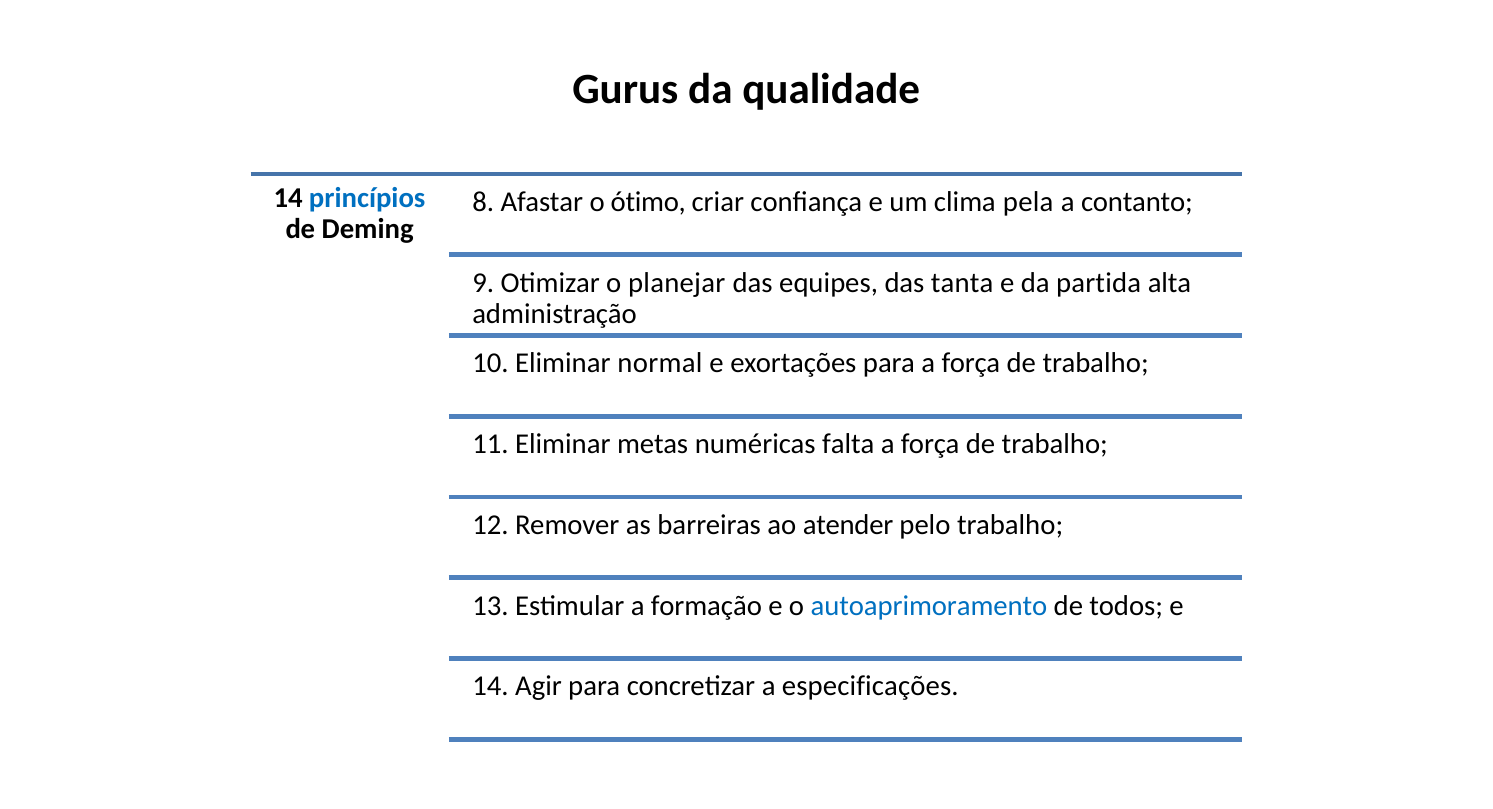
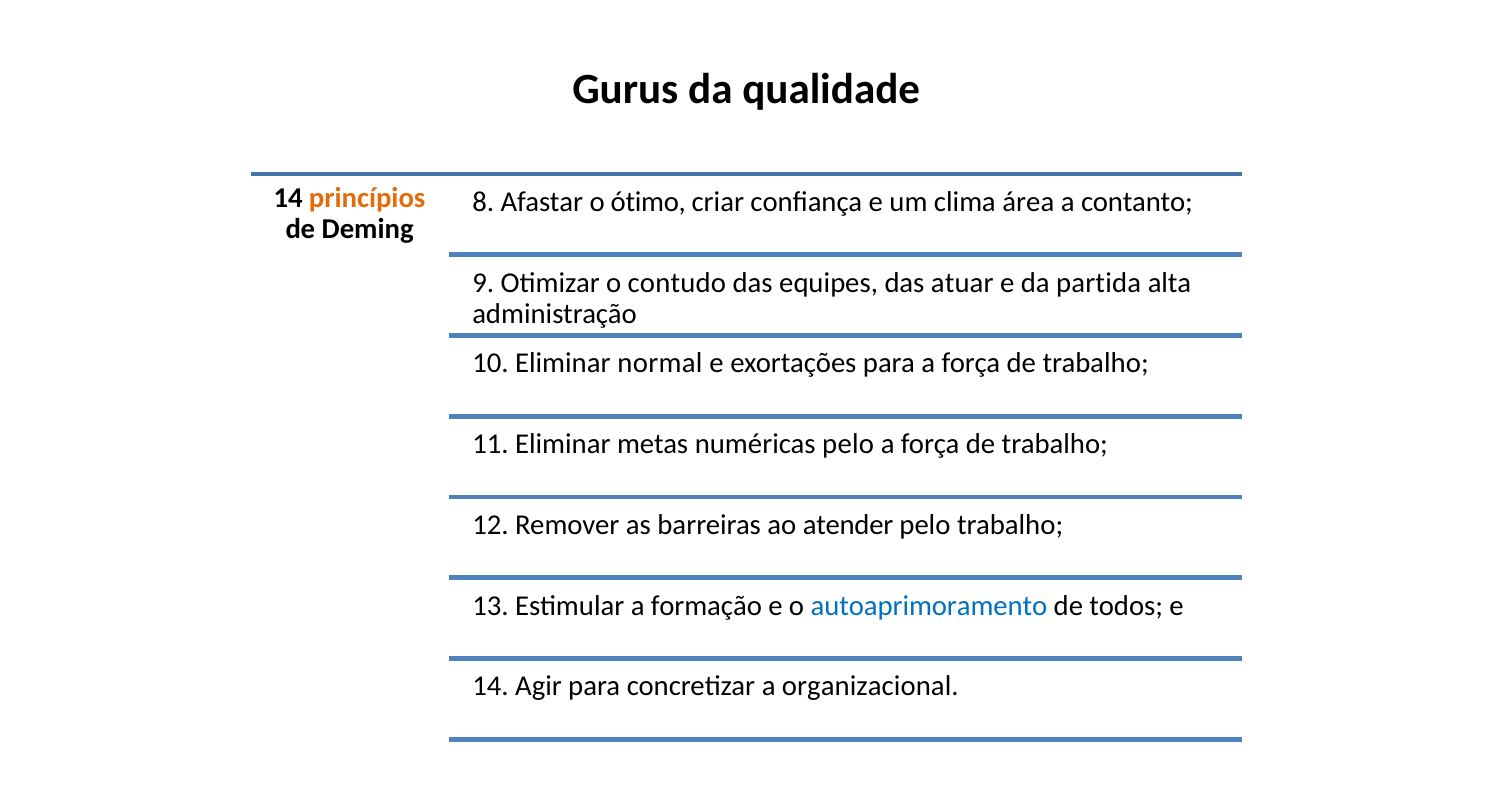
princípios colour: blue -> orange (367, 198)
pela: pela -> área (1028, 202)
planejar: planejar -> contudo (677, 283)
tanta: tanta -> atuar (962, 283)
numéricas falta: falta -> pelo (848, 444)
especificações: especificações -> organizacional (870, 687)
